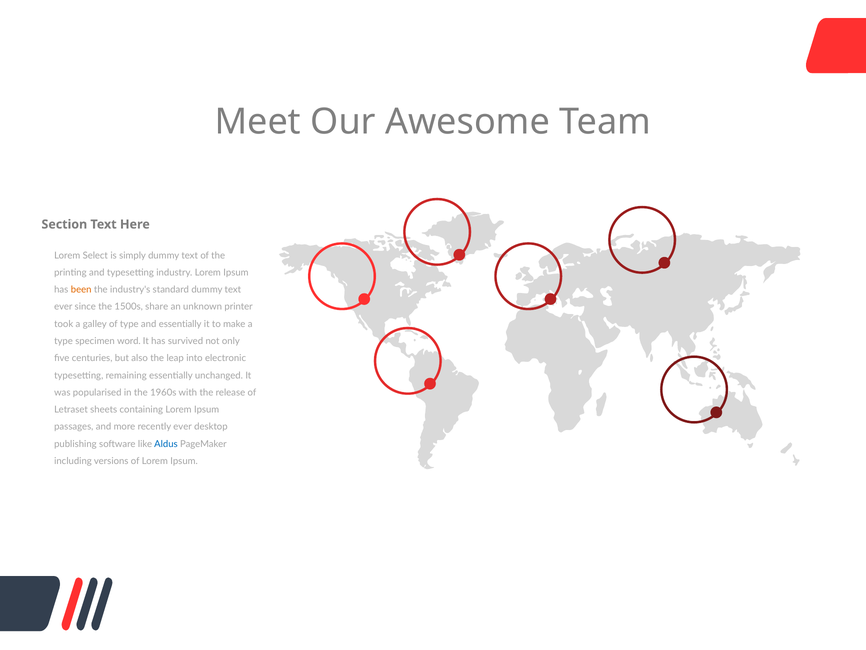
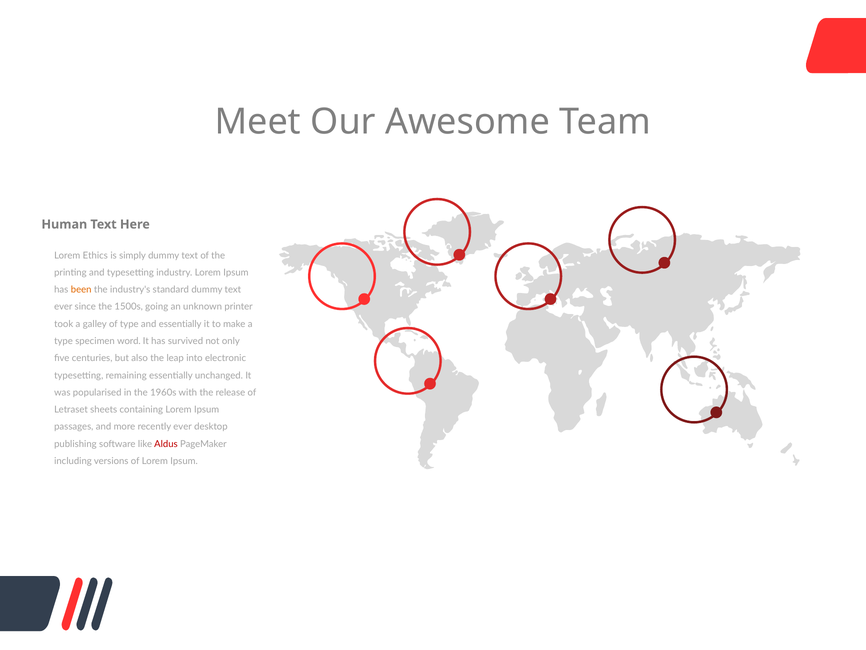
Section: Section -> Human (64, 224)
Select: Select -> Ethics (95, 255)
share: share -> going (157, 307)
Aldus colour: blue -> red (166, 444)
